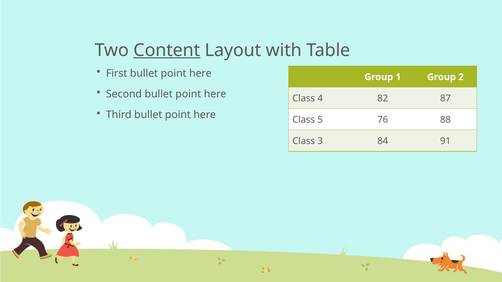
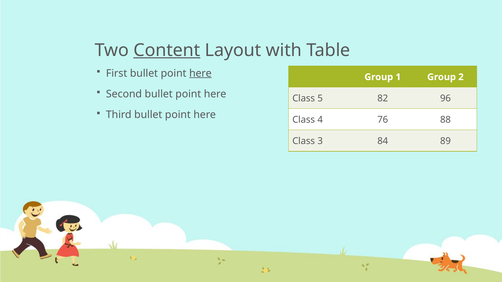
here underline: none -> present (200, 73)
4: 4 -> 5 (320, 99)
87: 87 -> 96 (445, 99)
5: 5 -> 4 (320, 120)
91: 91 -> 89 (445, 141)
